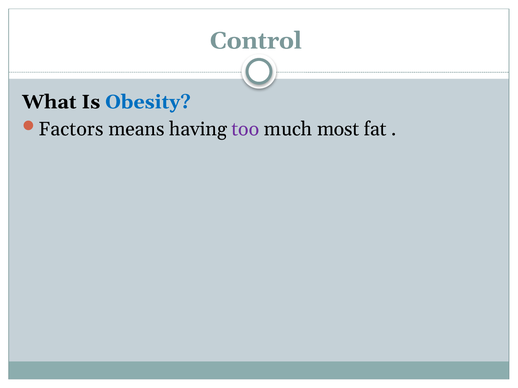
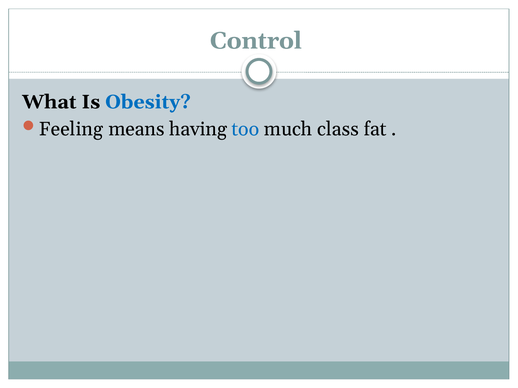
Factors: Factors -> Feeling (71, 129)
too colour: purple -> blue (245, 129)
most: most -> class (338, 129)
